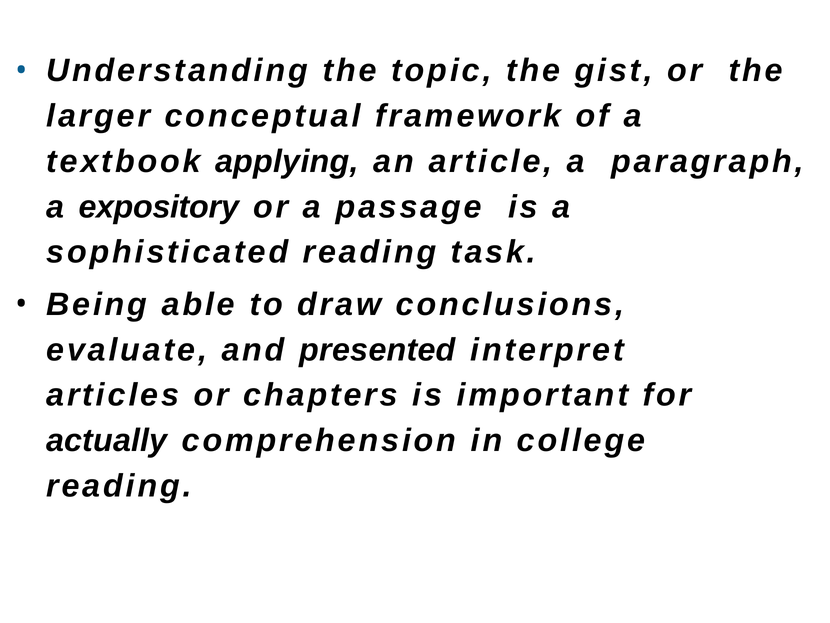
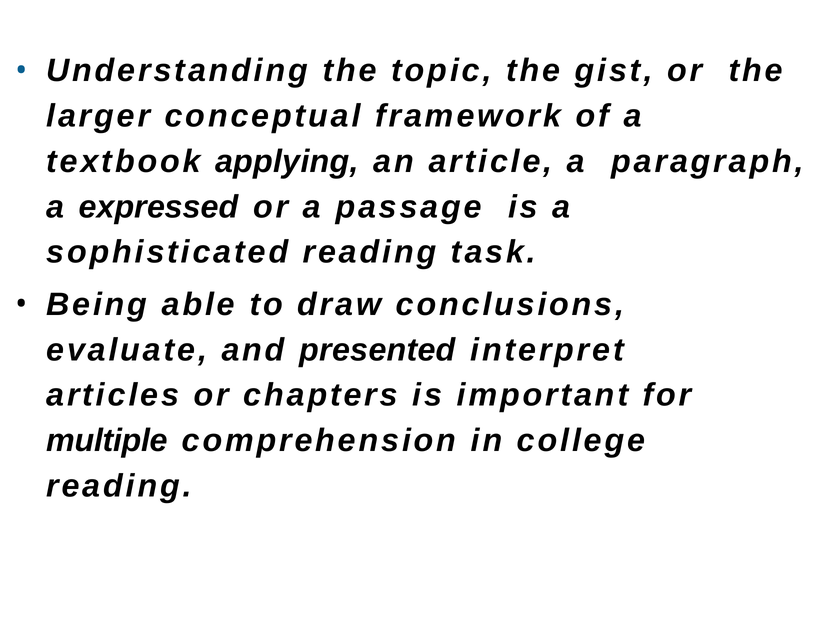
expository: expository -> expressed (159, 207)
actually: actually -> multiple (107, 440)
